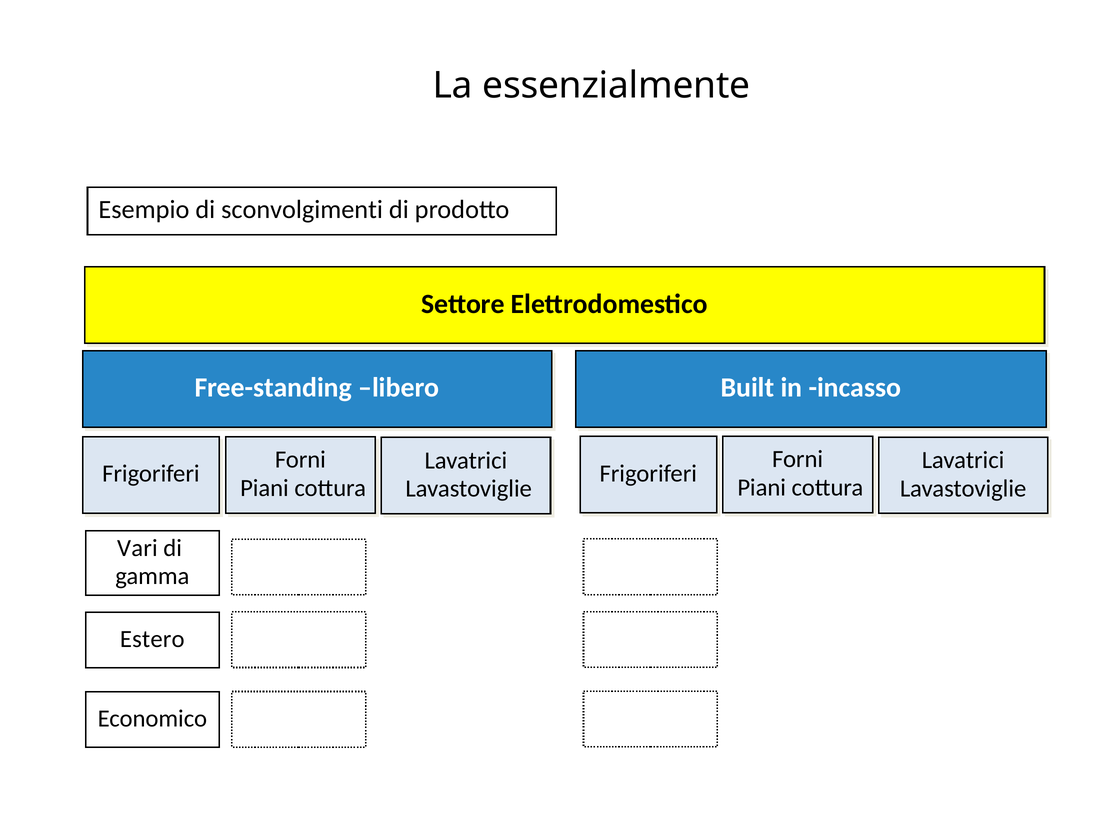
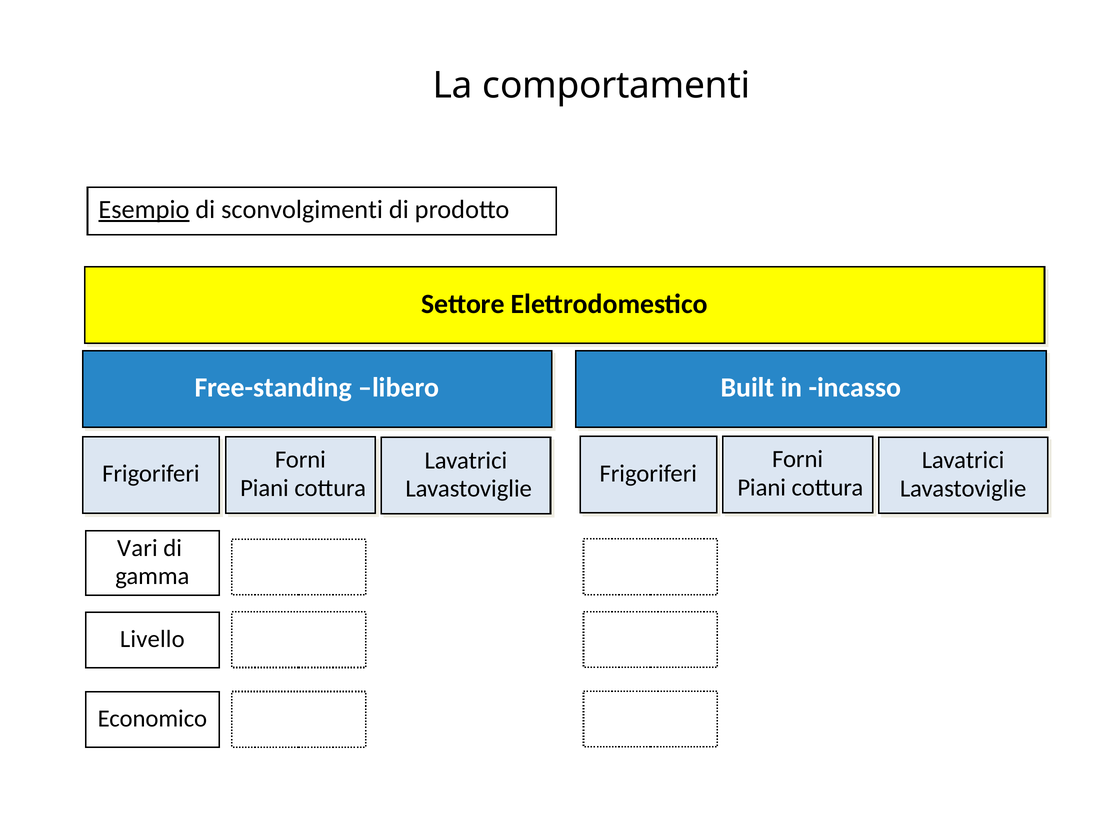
essenzialmente: essenzialmente -> comportamenti (616, 86)
Esempio underline: none -> present (144, 210)
Estero: Estero -> Livello (152, 640)
